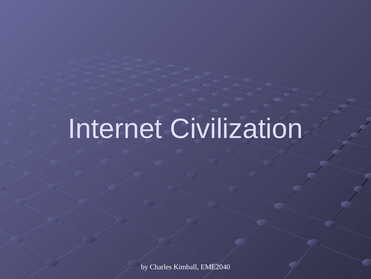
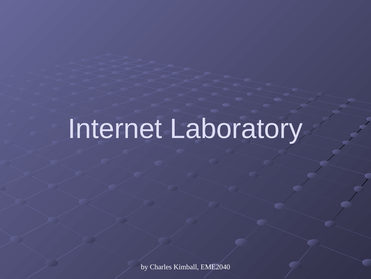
Civilization: Civilization -> Laboratory (236, 129)
